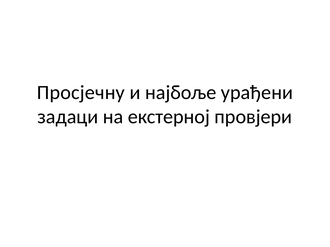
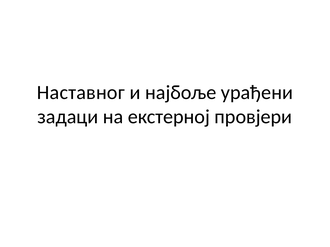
Просјечну: Просјечну -> Наставног (81, 93)
